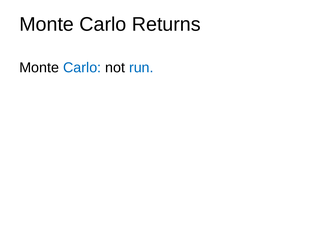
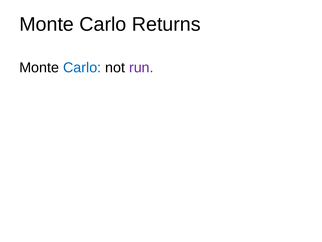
run colour: blue -> purple (141, 68)
